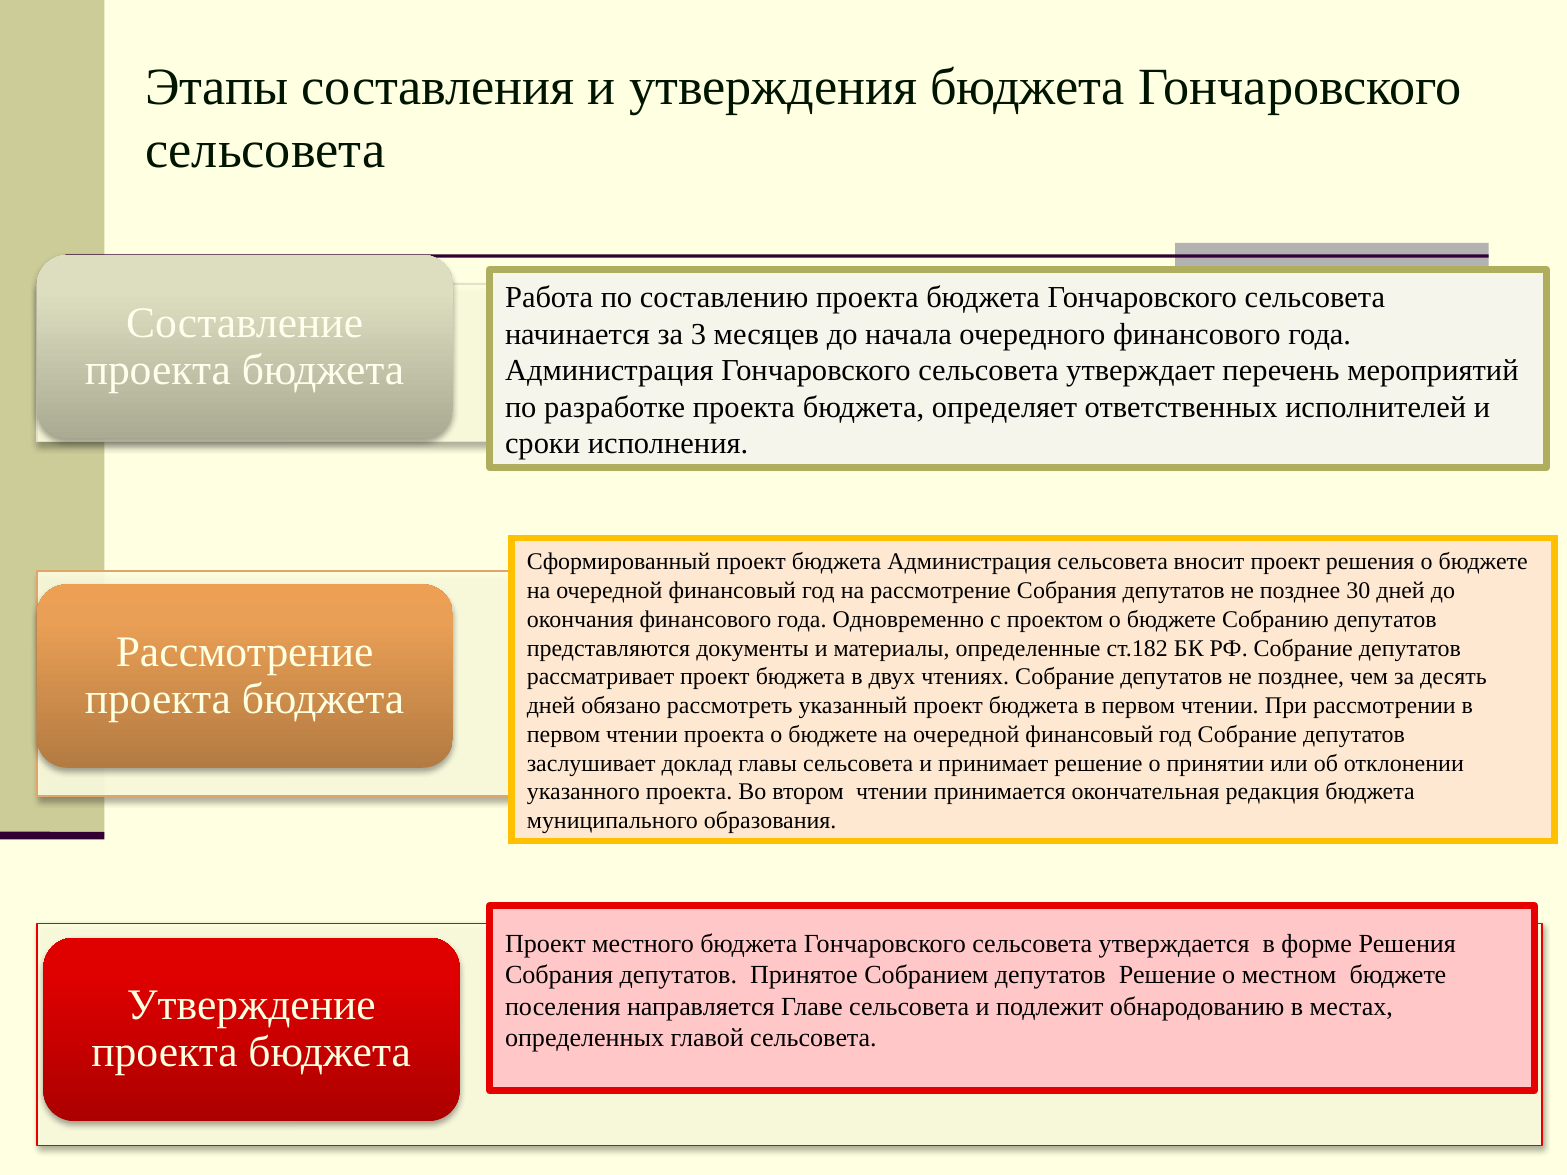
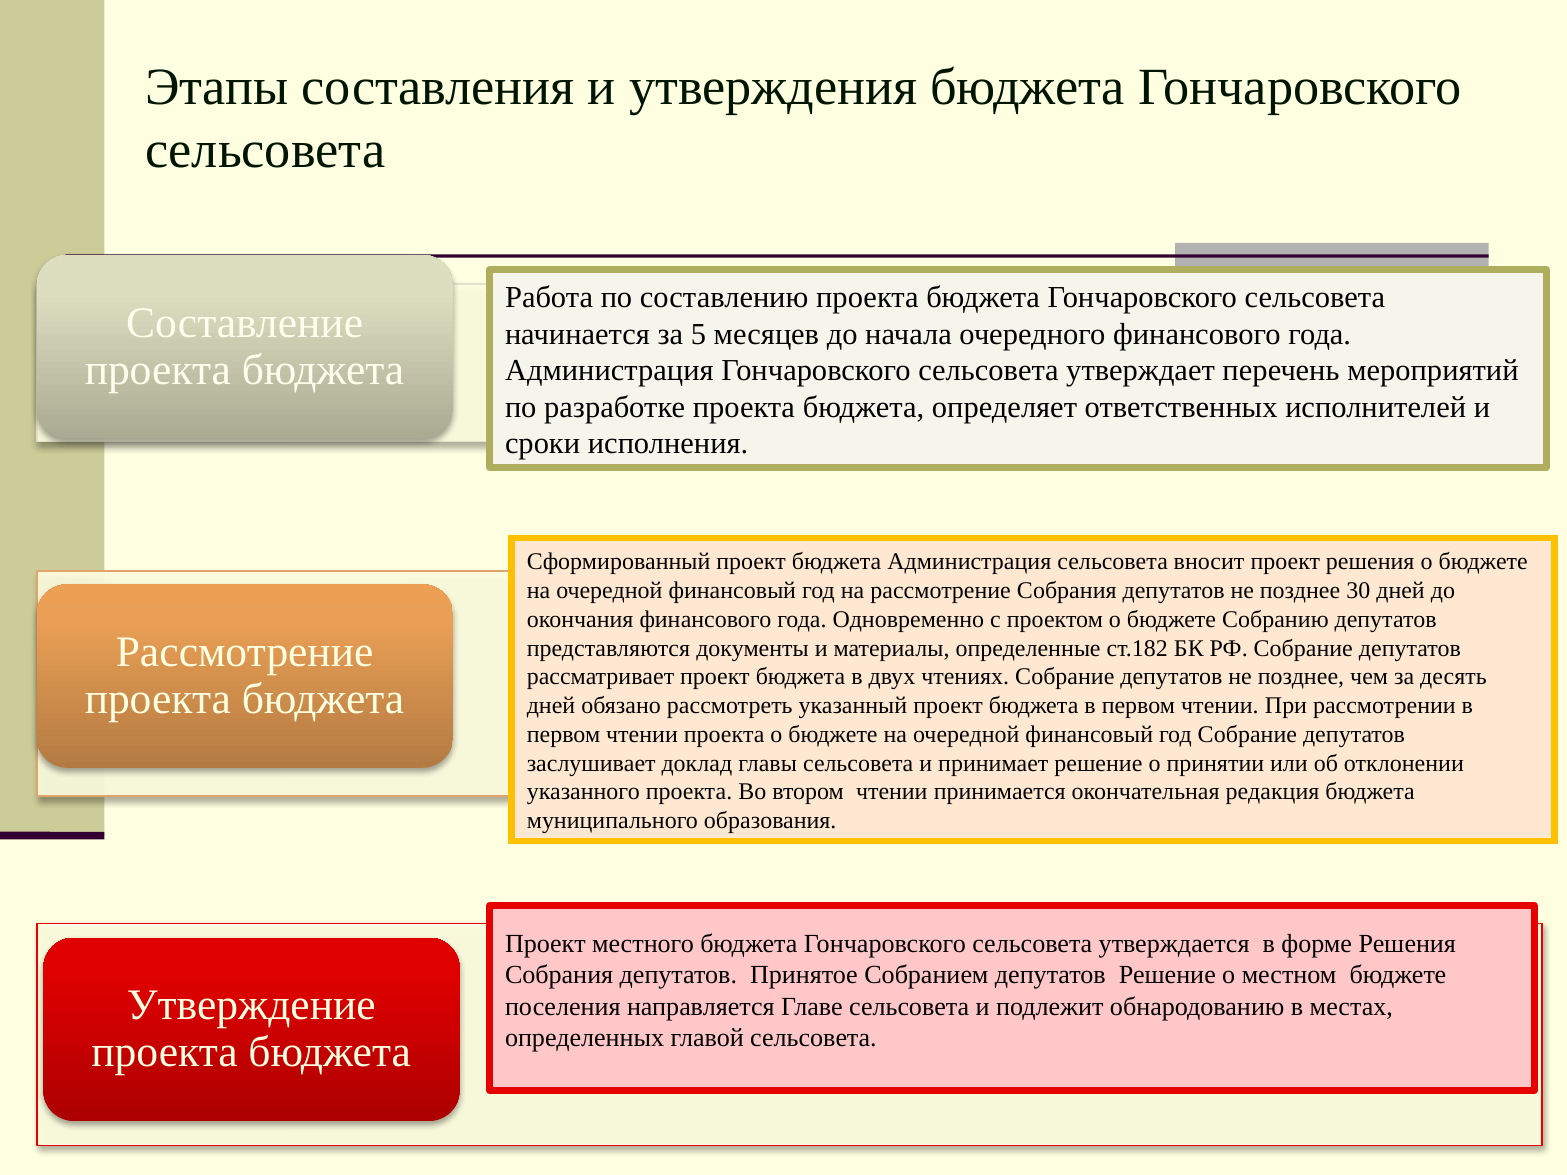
3: 3 -> 5 (698, 334)
